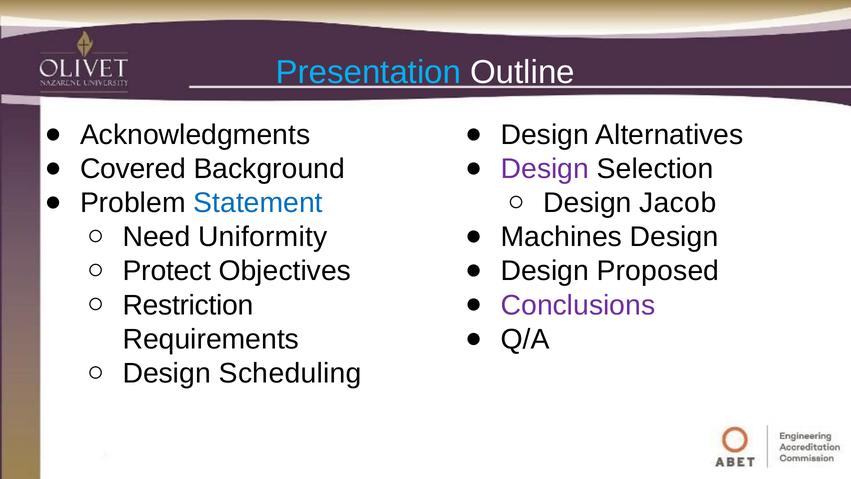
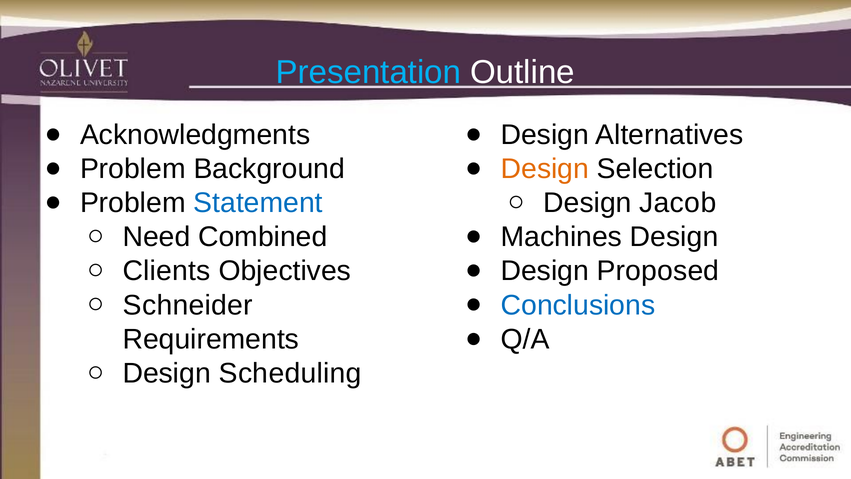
Covered: Covered -> Problem (133, 169)
Design colour: purple -> orange (545, 169)
Uniformity: Uniformity -> Combined (263, 237)
Protect: Protect -> Clients (167, 271)
Restriction: Restriction -> Schneider (188, 305)
Conclusions colour: purple -> blue (578, 305)
